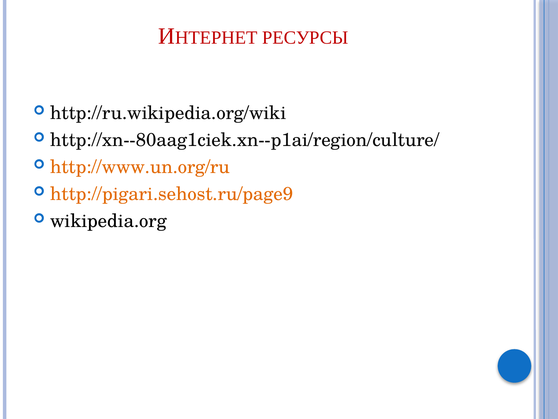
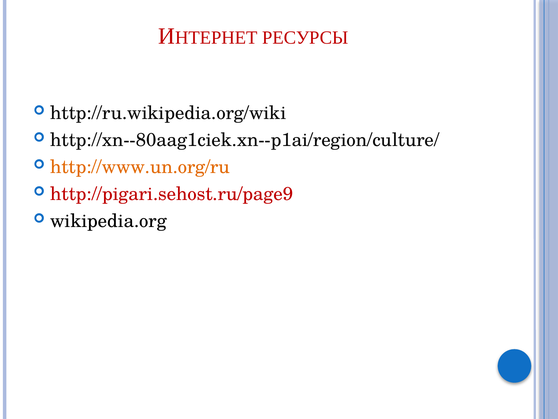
http://pigari.sehost.ru/page9 colour: orange -> red (172, 194)
